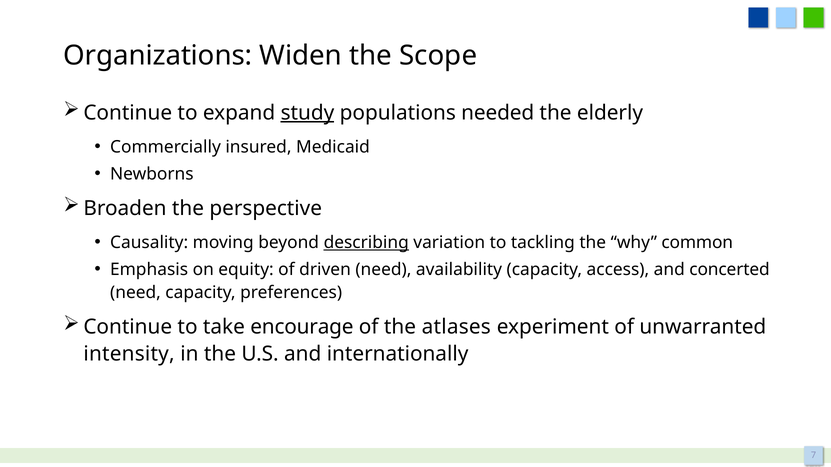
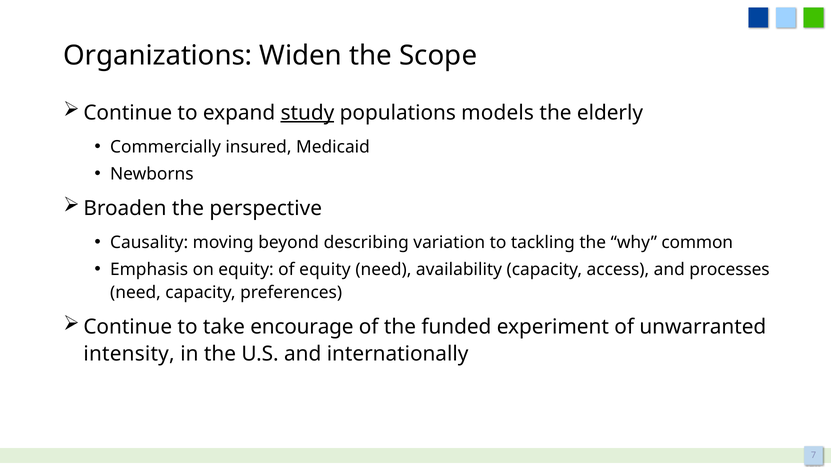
needed: needed -> models (498, 113)
describing underline: present -> none (366, 243)
of driven: driven -> equity (325, 270)
concerted: concerted -> processes (729, 270)
atlases: atlases -> funded (456, 327)
